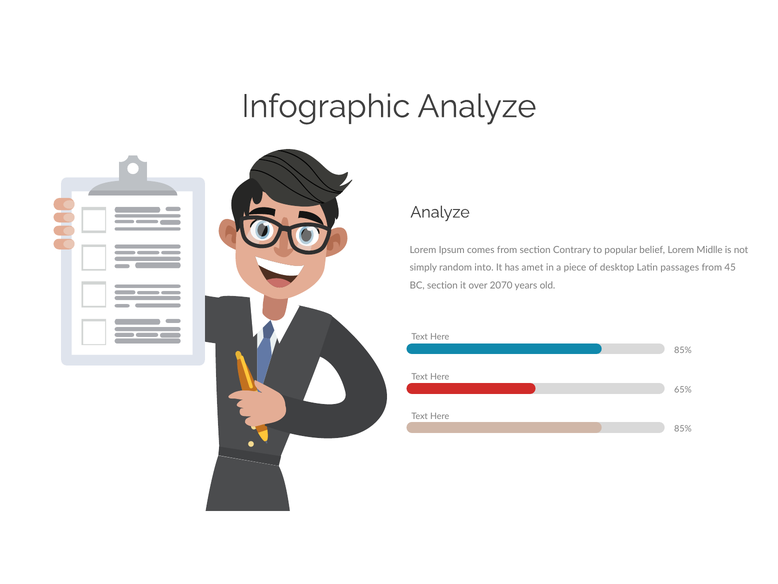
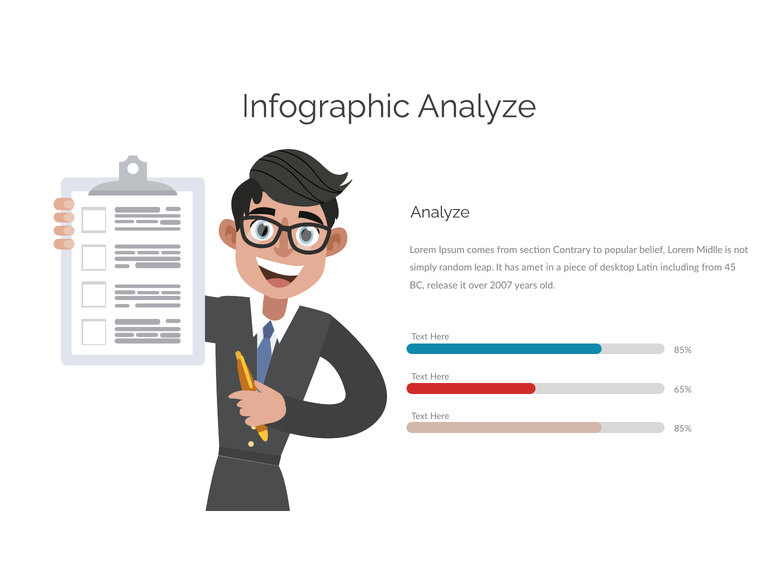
into: into -> leap (484, 268)
passages: passages -> including (680, 268)
BC section: section -> release (442, 285)
2070: 2070 -> 2007 (501, 285)
